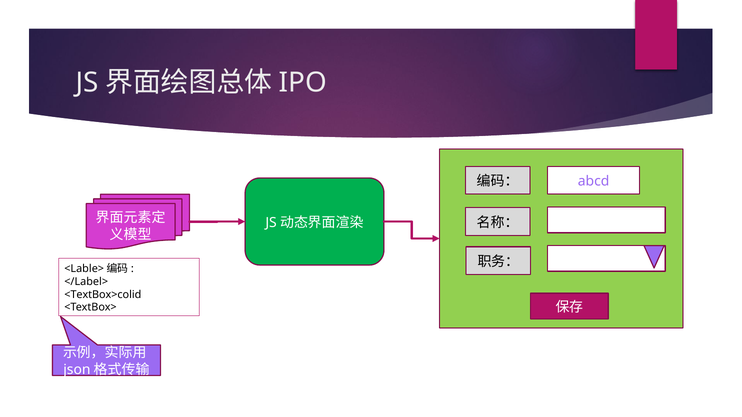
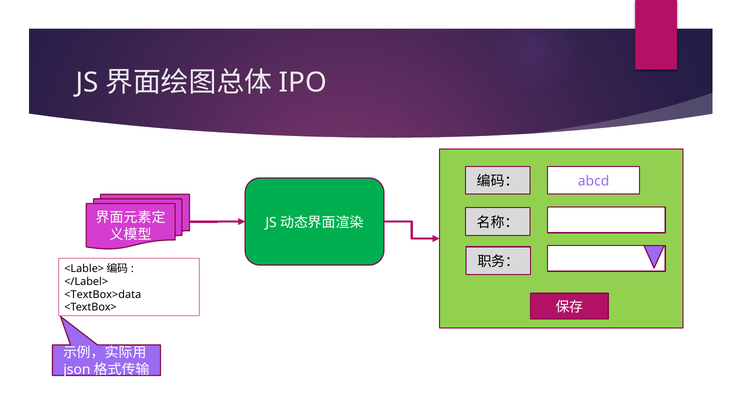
<TextBox>colid: <TextBox>colid -> <TextBox>data (103, 295)
